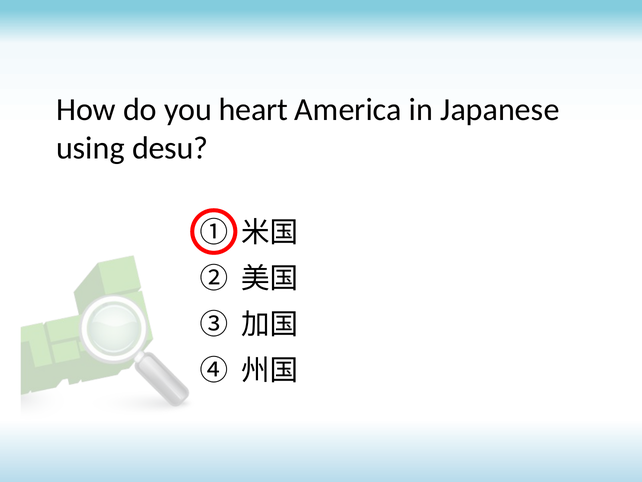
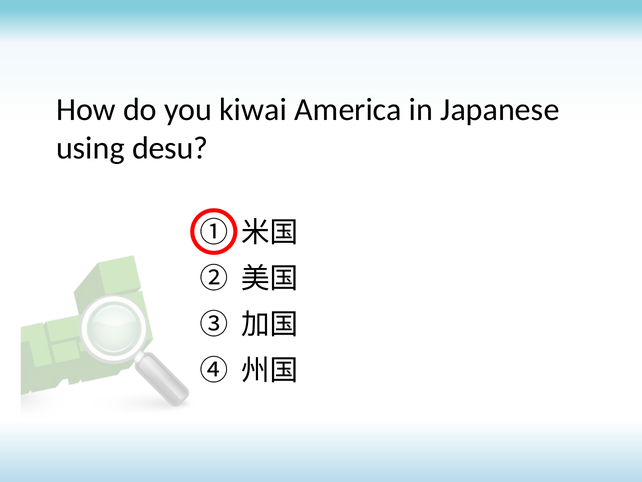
heart: heart -> kiwai (253, 109)
